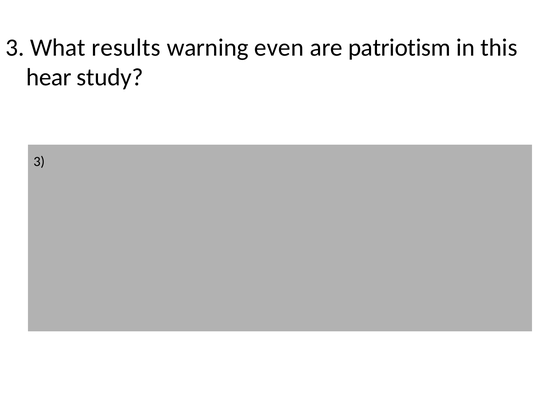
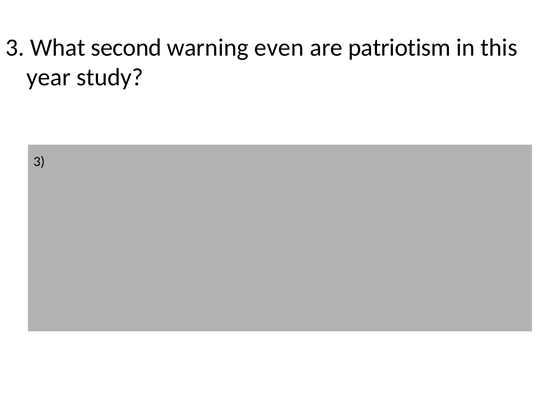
results: results -> second (126, 47)
hear: hear -> year (49, 77)
